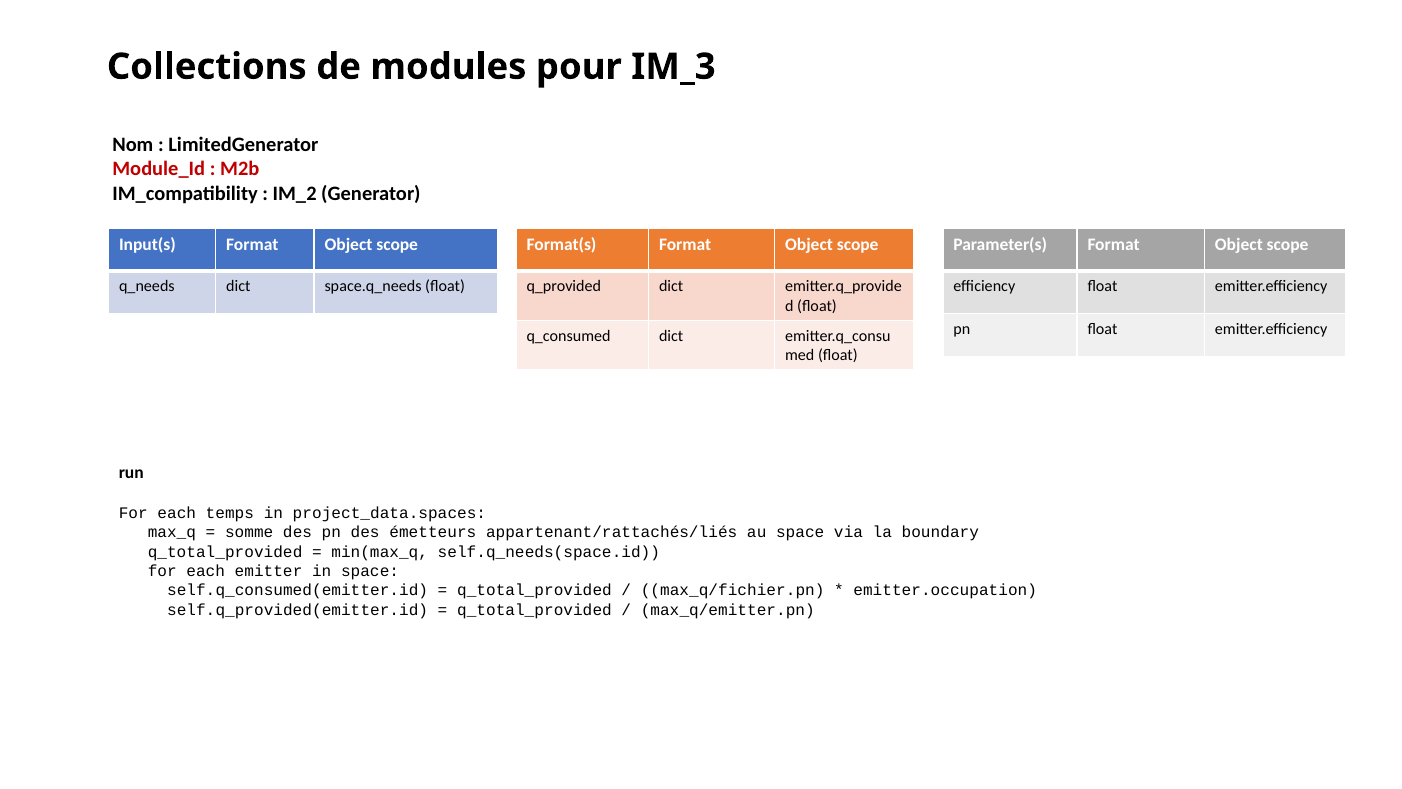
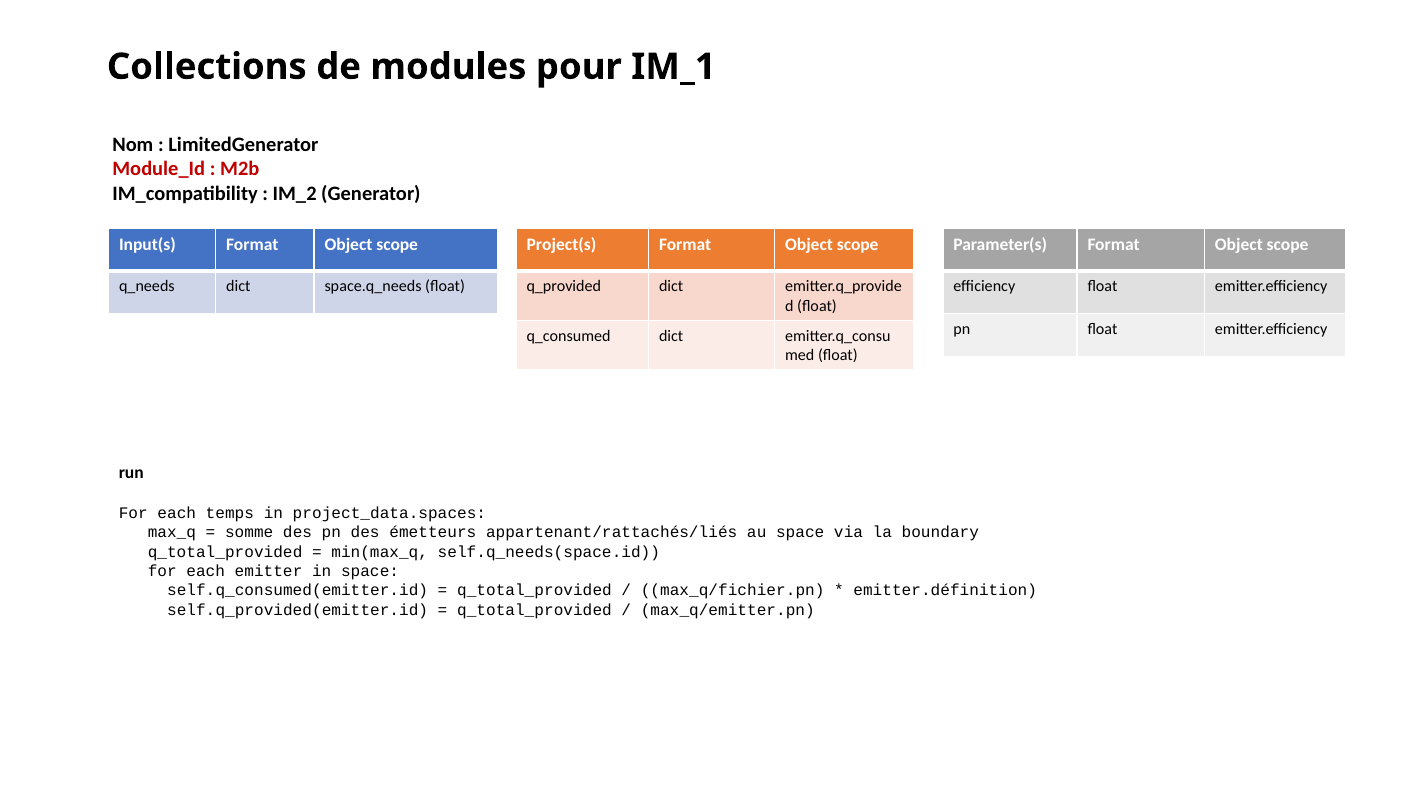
IM_3: IM_3 -> IM_1 (673, 67)
Format(s: Format(s -> Project(s (561, 245)
emitter.occupation: emitter.occupation -> emitter.définition (945, 590)
